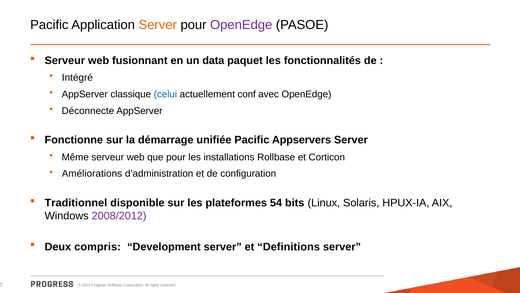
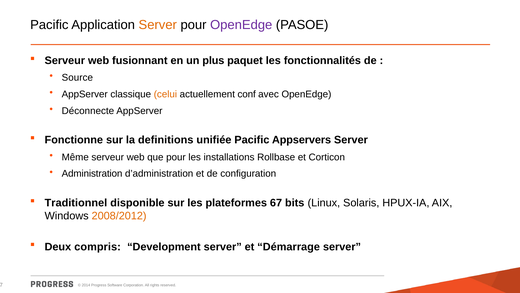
data: data -> plus (213, 60)
Intégré: Intégré -> Source (77, 78)
celui colour: blue -> orange (165, 94)
démarrage: démarrage -> definitions (166, 140)
Améliorations: Améliorations -> Administration (92, 174)
54: 54 -> 67 (276, 203)
2008/2012 colour: purple -> orange (119, 216)
Definitions: Definitions -> Démarrage (289, 246)
